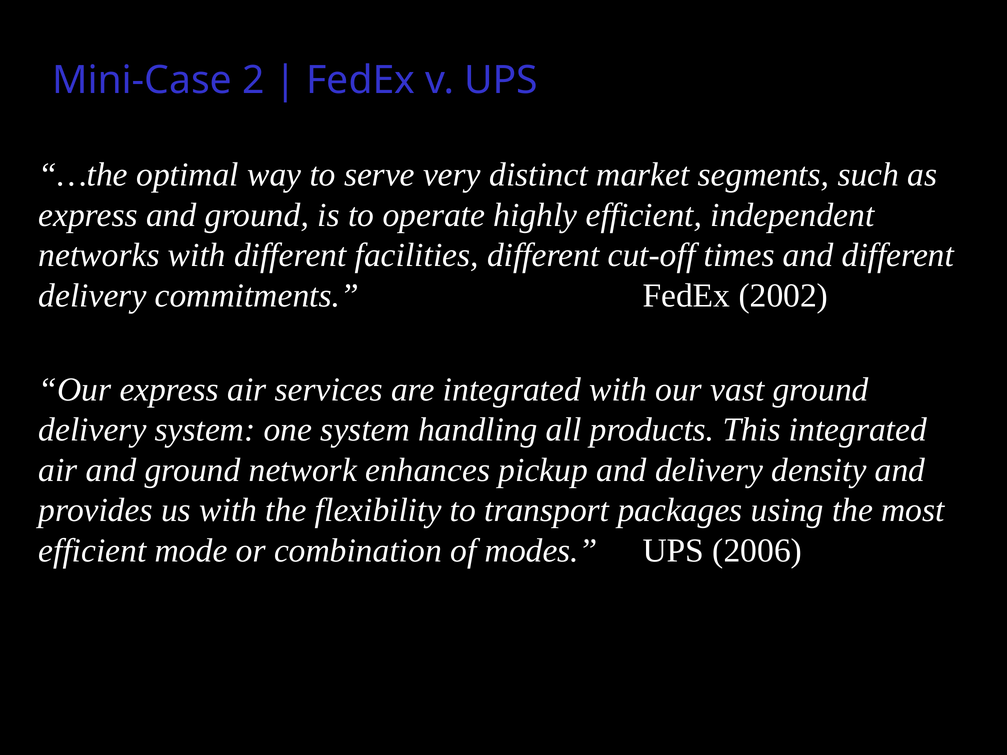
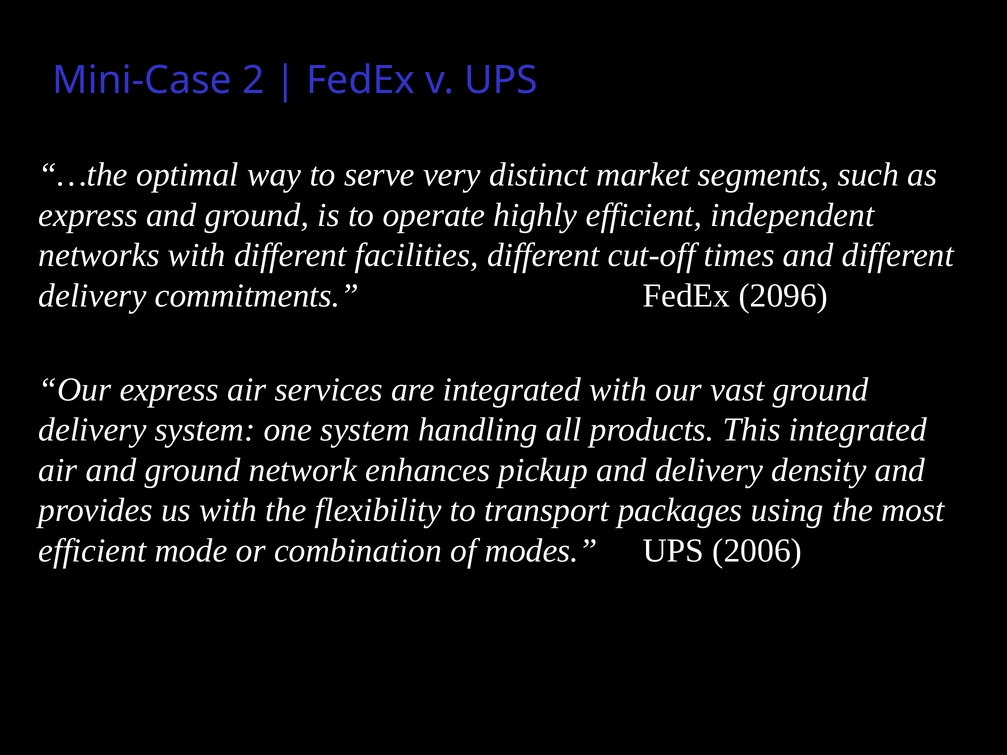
2002: 2002 -> 2096 (783, 296)
